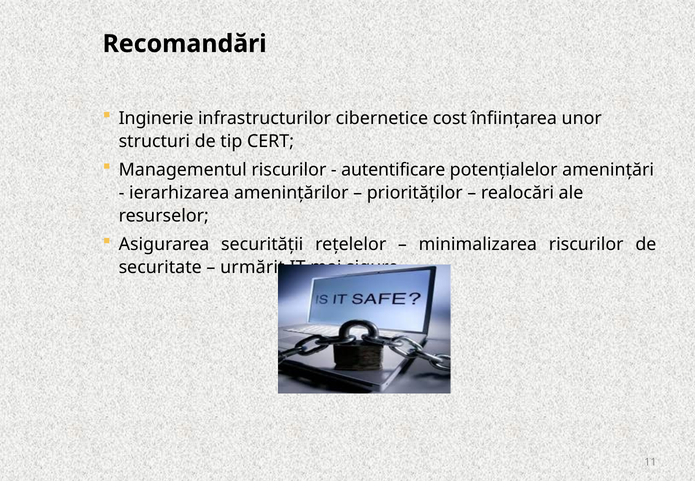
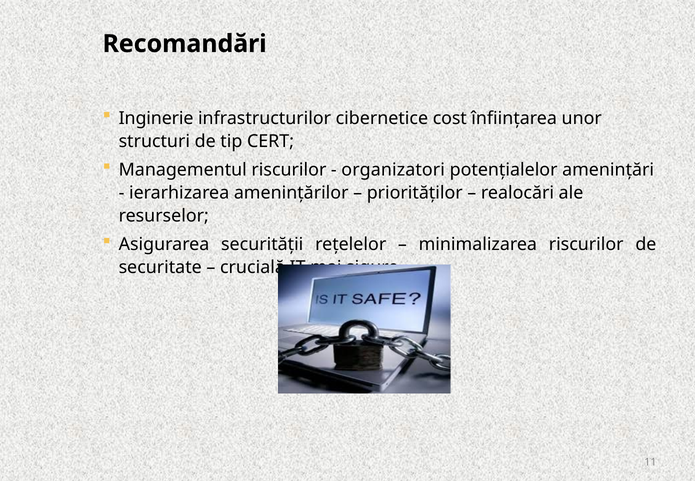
autentificare: autentificare -> organizatori (393, 170)
urmărit: urmărit -> crucială (252, 268)
